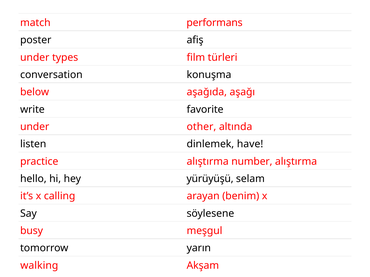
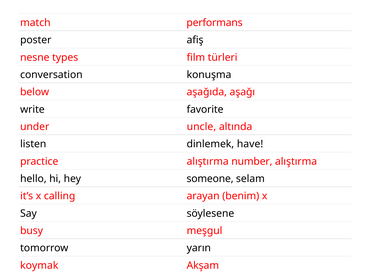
under: under -> nesne (35, 57)
other: other -> uncle (201, 127)
yürüyüşü: yürüyüşü -> someone (210, 179)
walking: walking -> koymak (39, 266)
